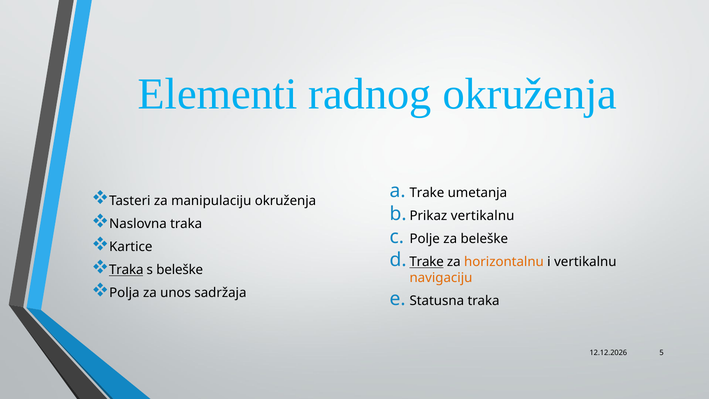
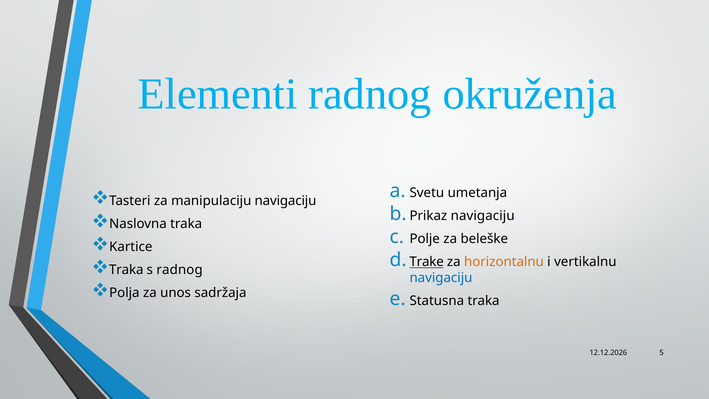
Trake: Trake -> Svetu (427, 193)
manipulaciju okruženja: okruženja -> navigaciju (285, 201)
Prikaz vertikalnu: vertikalnu -> navigaciju (483, 216)
Traka underline: present -> none (126, 270)
s beleške: beleške -> radnog (180, 270)
navigaciju colour: orange -> blue (441, 278)
